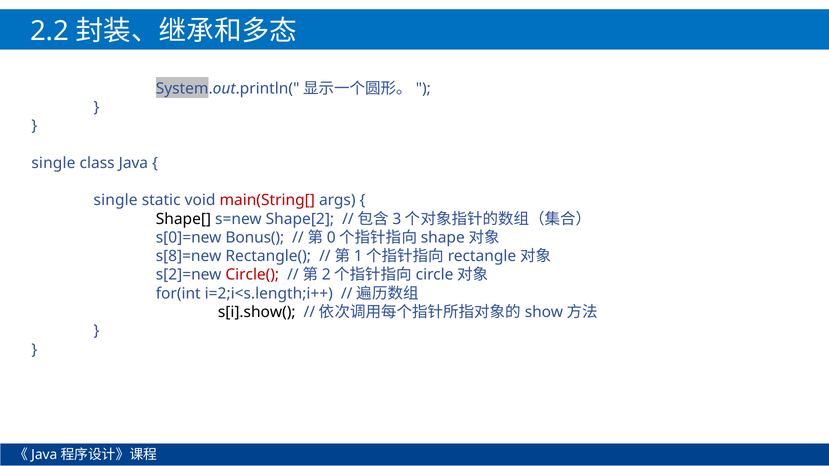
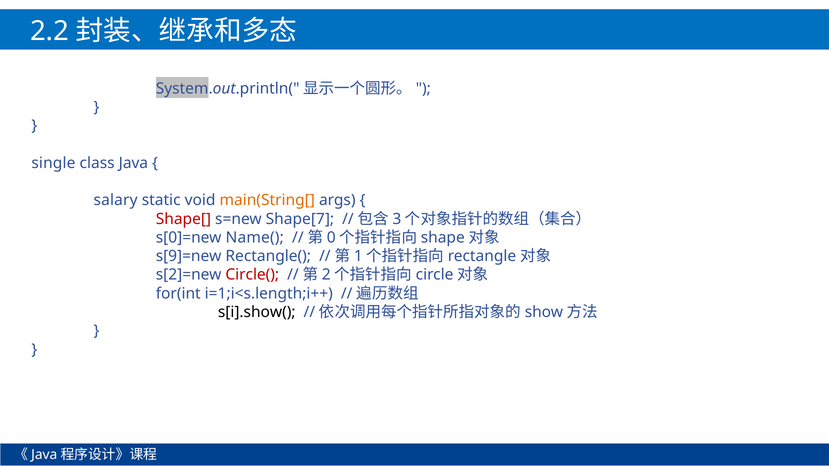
single: single -> salary (116, 200)
main(String[ colour: red -> orange (267, 200)
Shape[ colour: black -> red (183, 219)
Shape[2: Shape[2 -> Shape[7 (300, 219)
Bonus(: Bonus( -> Name( (255, 238)
s[8]=new: s[8]=new -> s[9]=new (189, 256)
i=2;i<s.length;i++: i=2;i<s.length;i++ -> i=1;i<s.length;i++ (269, 294)
